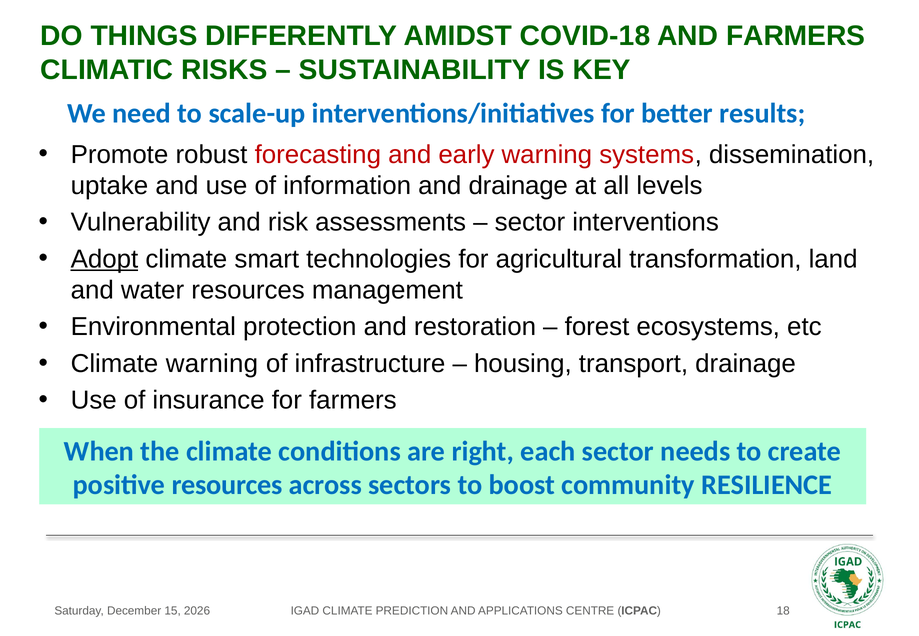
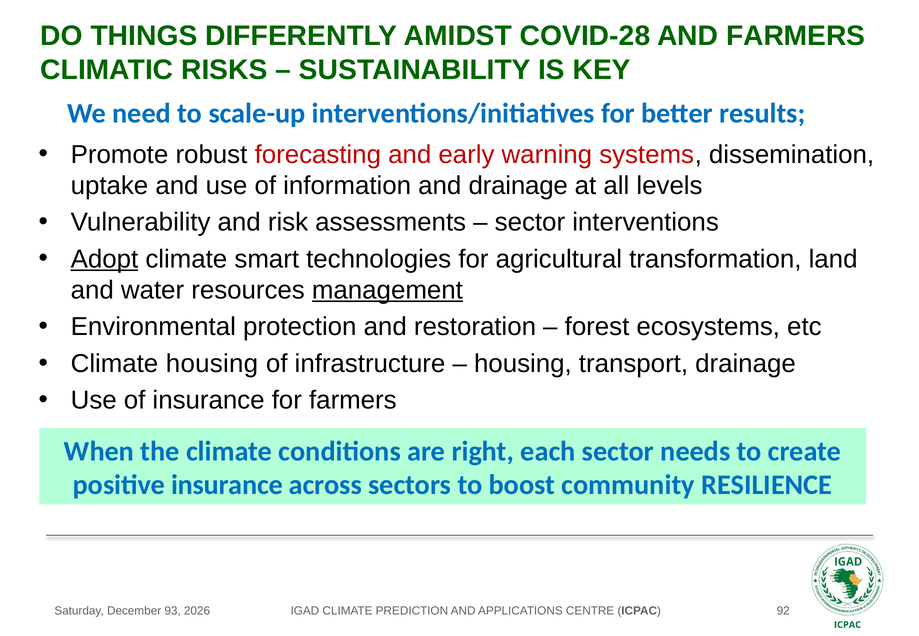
COVID-18: COVID-18 -> COVID-28 (585, 36)
management underline: none -> present (387, 290)
Climate warning: warning -> housing (212, 364)
positive resources: resources -> insurance (227, 485)
15: 15 -> 93 (173, 611)
18: 18 -> 92 (783, 611)
